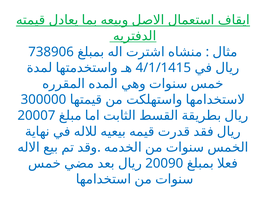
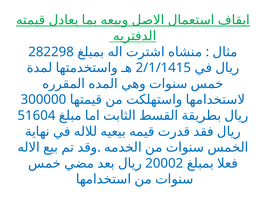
738906: 738906 -> 282298 (51, 52)
4/1/1415: 4/1/1415 -> 2/1/1415 (163, 68)
20007: 20007 -> 51604 (36, 116)
20090: 20090 -> 20002 (164, 164)
